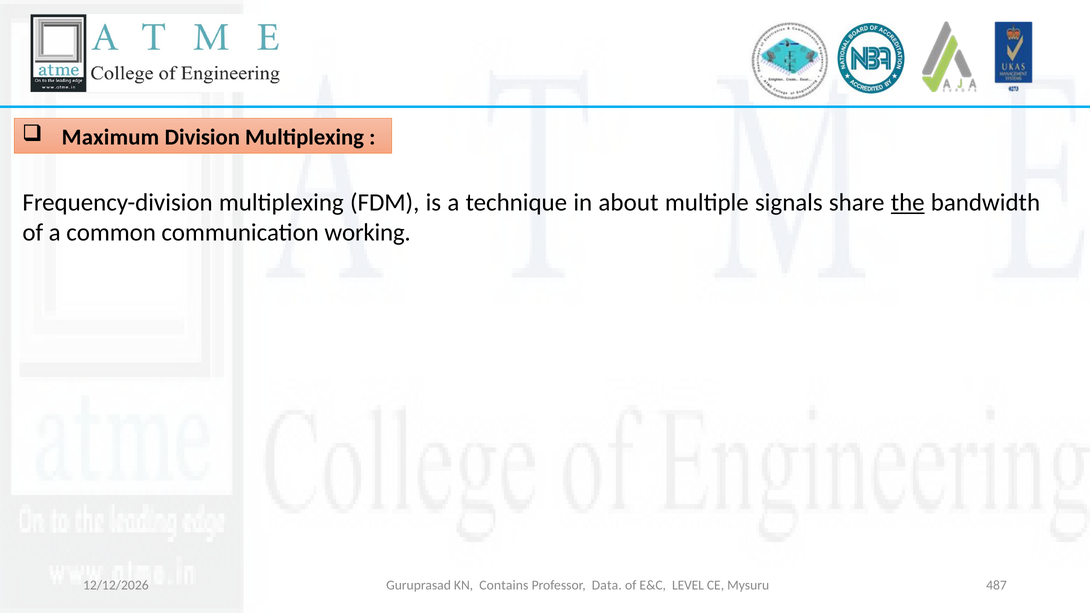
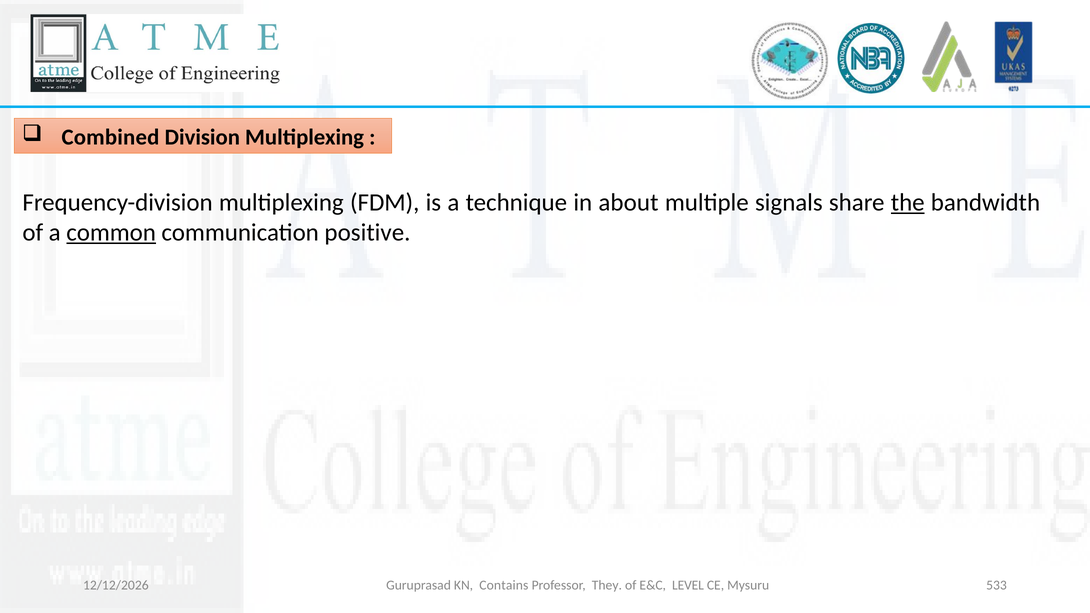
Maximum: Maximum -> Combined (110, 137)
common underline: none -> present (111, 233)
working: working -> positive (368, 233)
487: 487 -> 533 (996, 585)
Data: Data -> They (607, 586)
